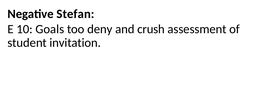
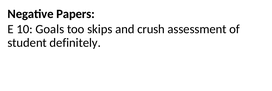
Stefan: Stefan -> Papers (76, 14)
deny: deny -> skips (100, 29)
invitation: invitation -> definitely (75, 43)
